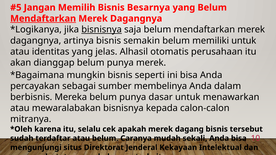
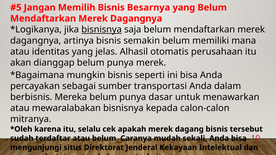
Mendaftarkan underline: present -> none (43, 19)
memiliki untuk: untuk -> mana (244, 41)
membelinya: membelinya -> transportasi (160, 86)
